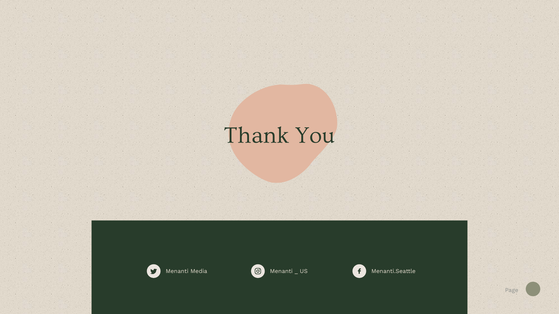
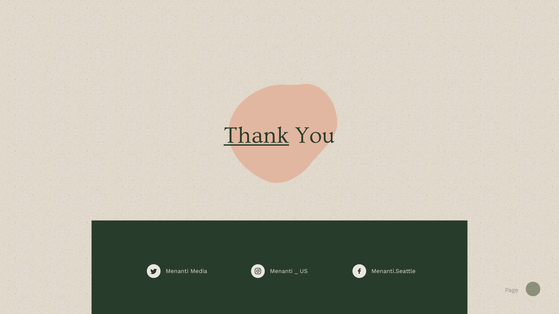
Thank underline: none -> present (256, 135)
